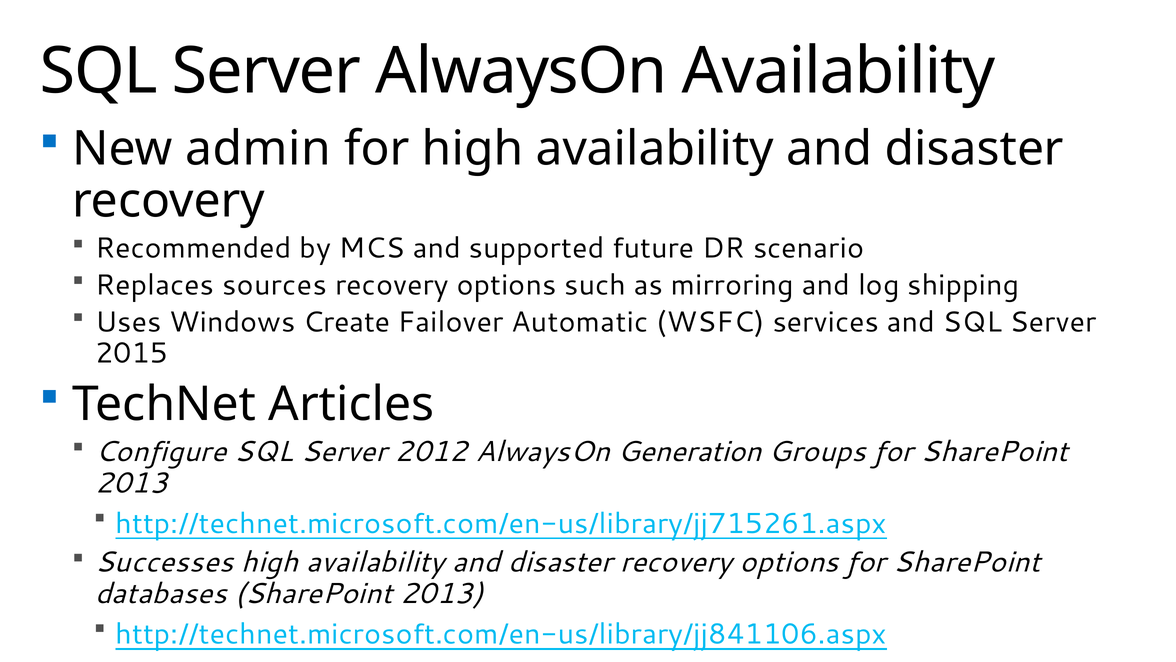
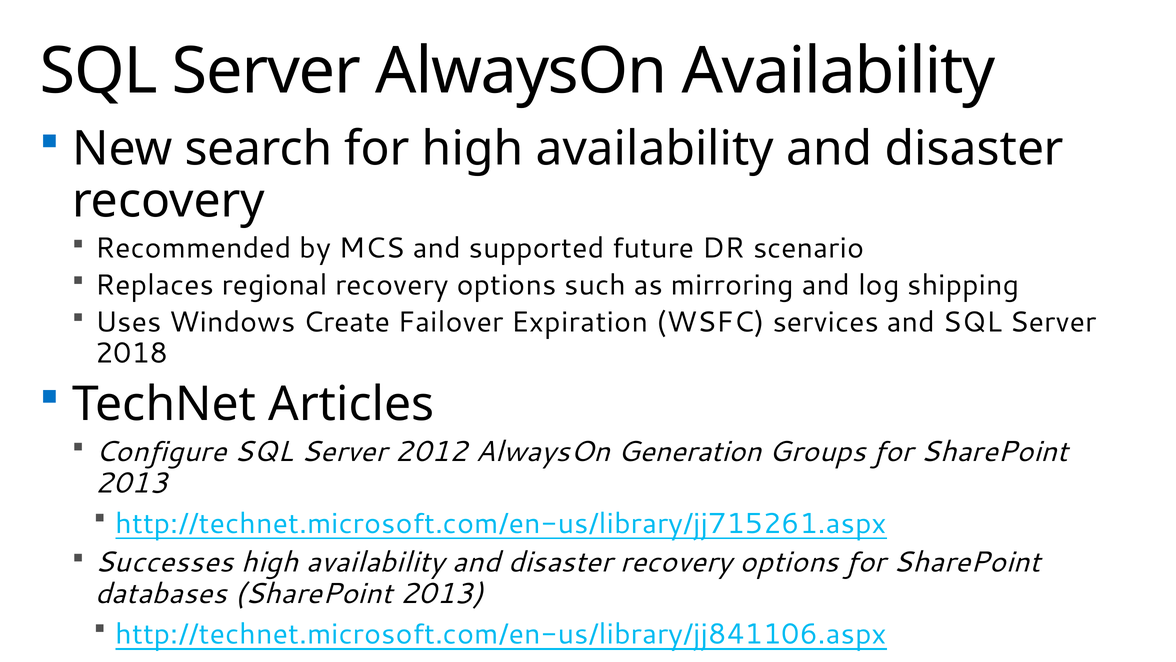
admin: admin -> search (259, 149)
sources: sources -> regional (275, 285)
Automatic: Automatic -> Expiration (580, 322)
2015: 2015 -> 2018 (132, 353)
